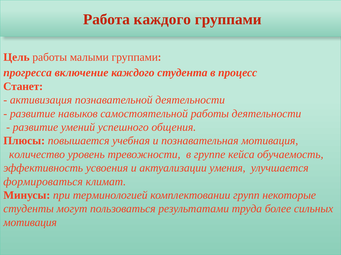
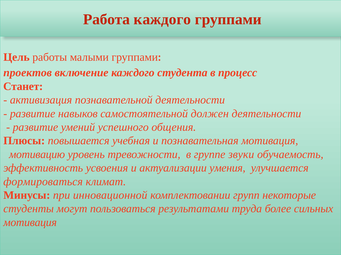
прогресса: прогресса -> проектов (28, 73)
самостоятельной работы: работы -> должен (210, 114)
количество: количество -> мотивацию (37, 155)
кейса: кейса -> звуки (241, 155)
терминологией: терминологией -> инновационной (110, 196)
